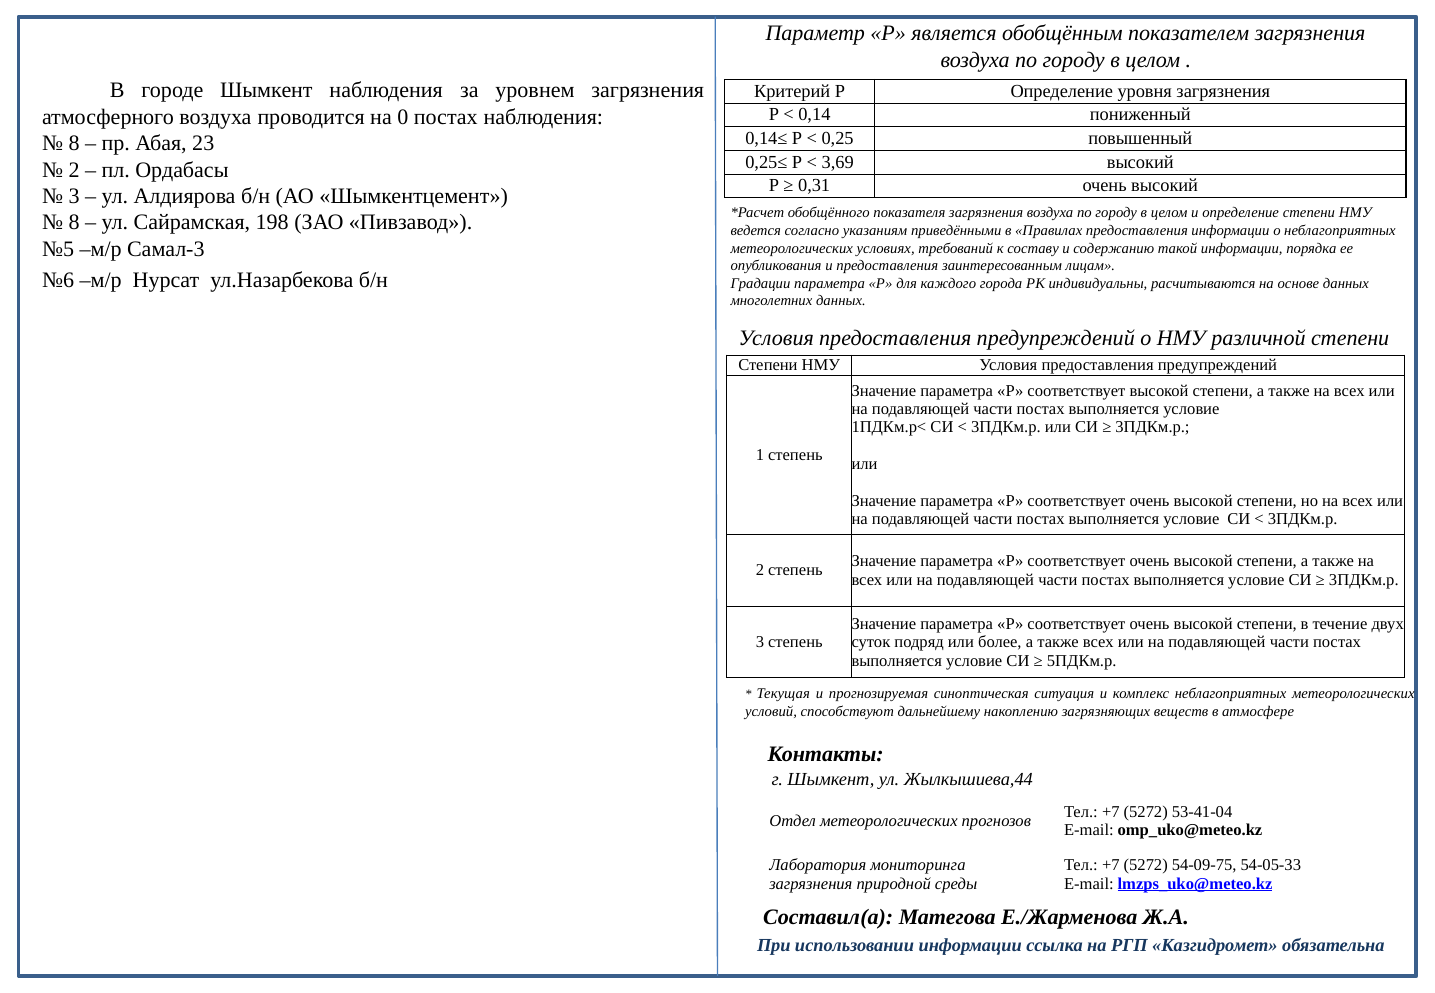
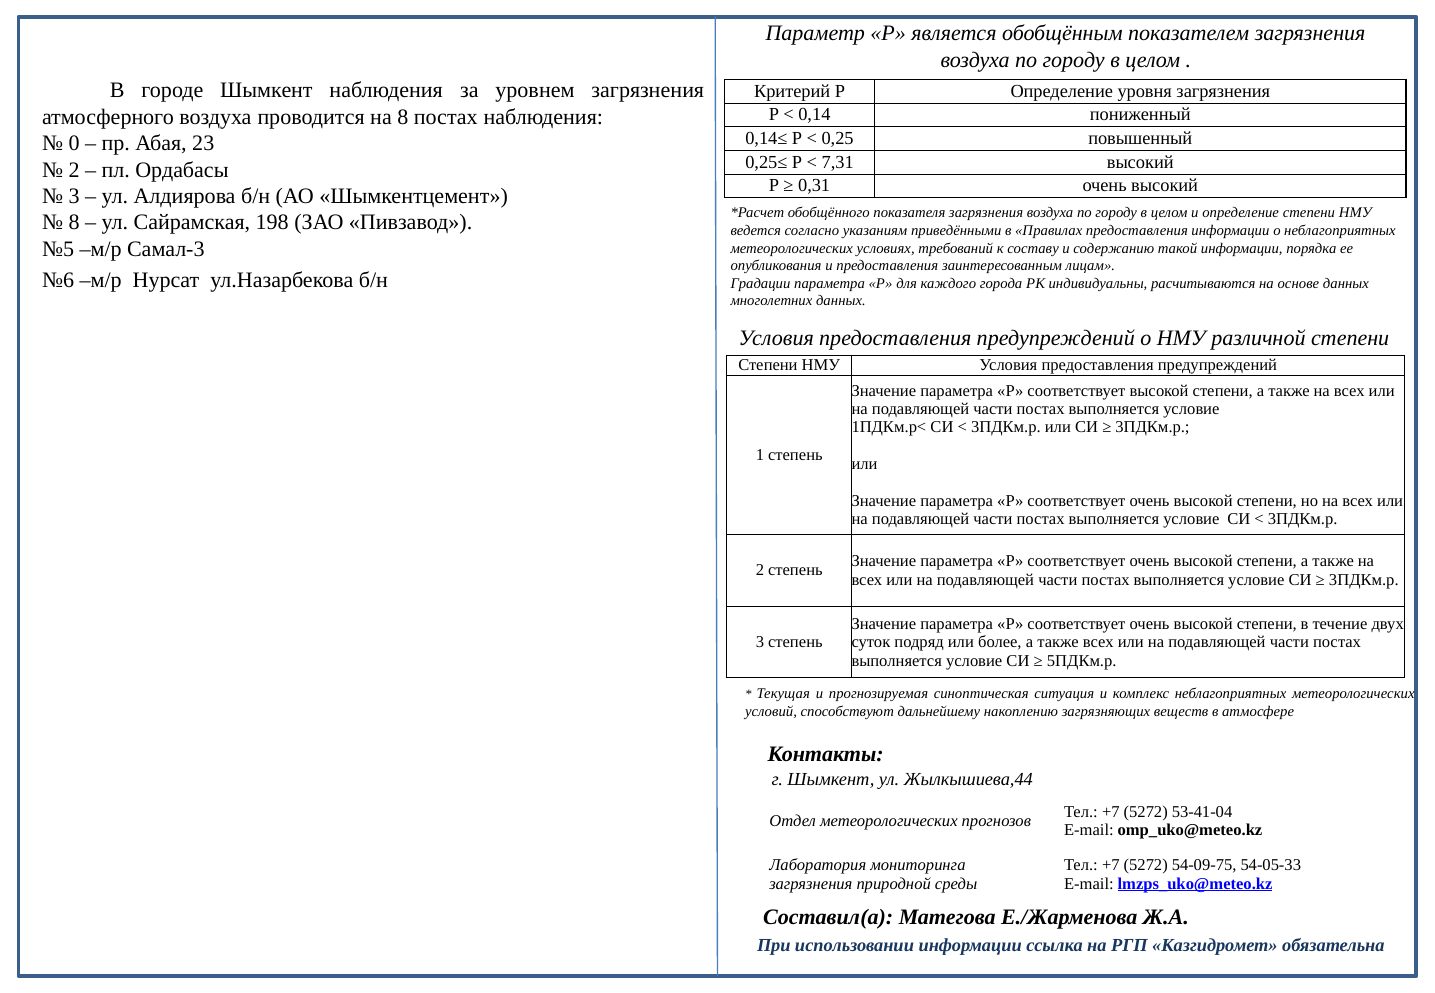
на 0: 0 -> 8 (403, 117)
8: 8 -> 0 (74, 143)
3,69: 3,69 -> 7,31 (838, 162)
